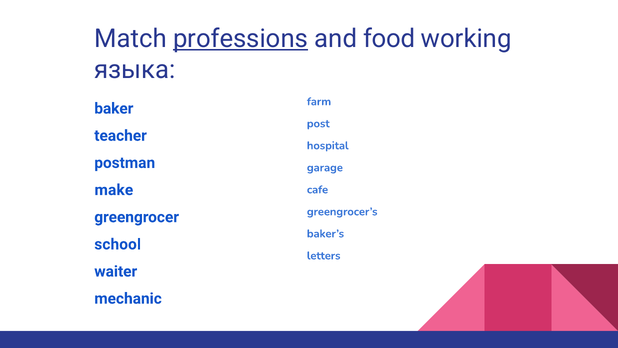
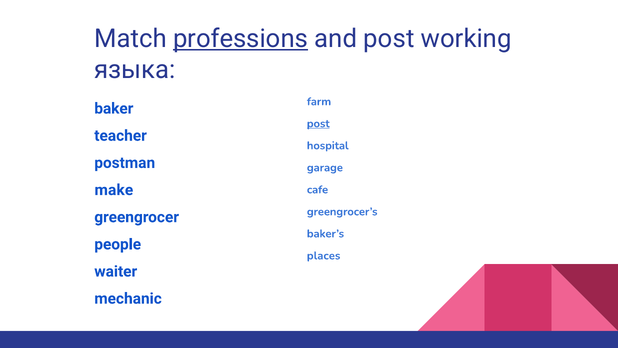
and food: food -> post (389, 39)
post underline: none -> present (318, 123)
school: school -> people (118, 244)
letters: letters -> places (324, 255)
